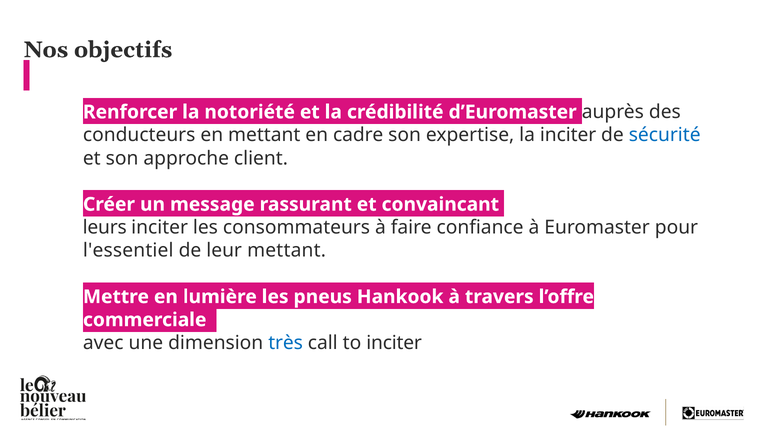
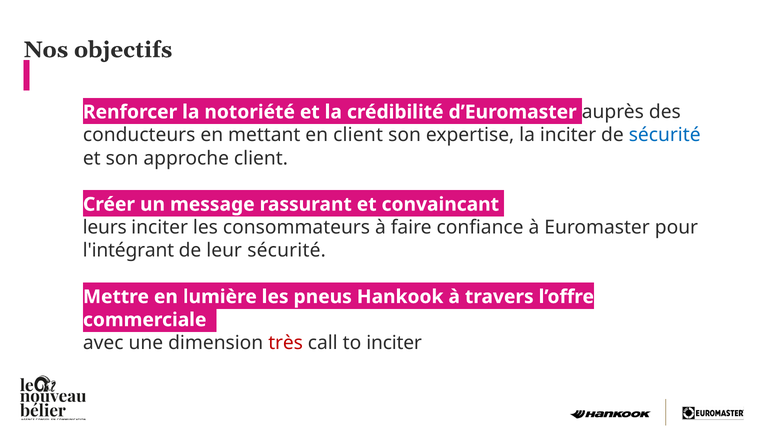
en cadre: cadre -> client (358, 135)
l'essentiel: l'essentiel -> l'intégrant (128, 250)
leur mettant: mettant -> sécurité (287, 250)
très colour: blue -> red (286, 343)
